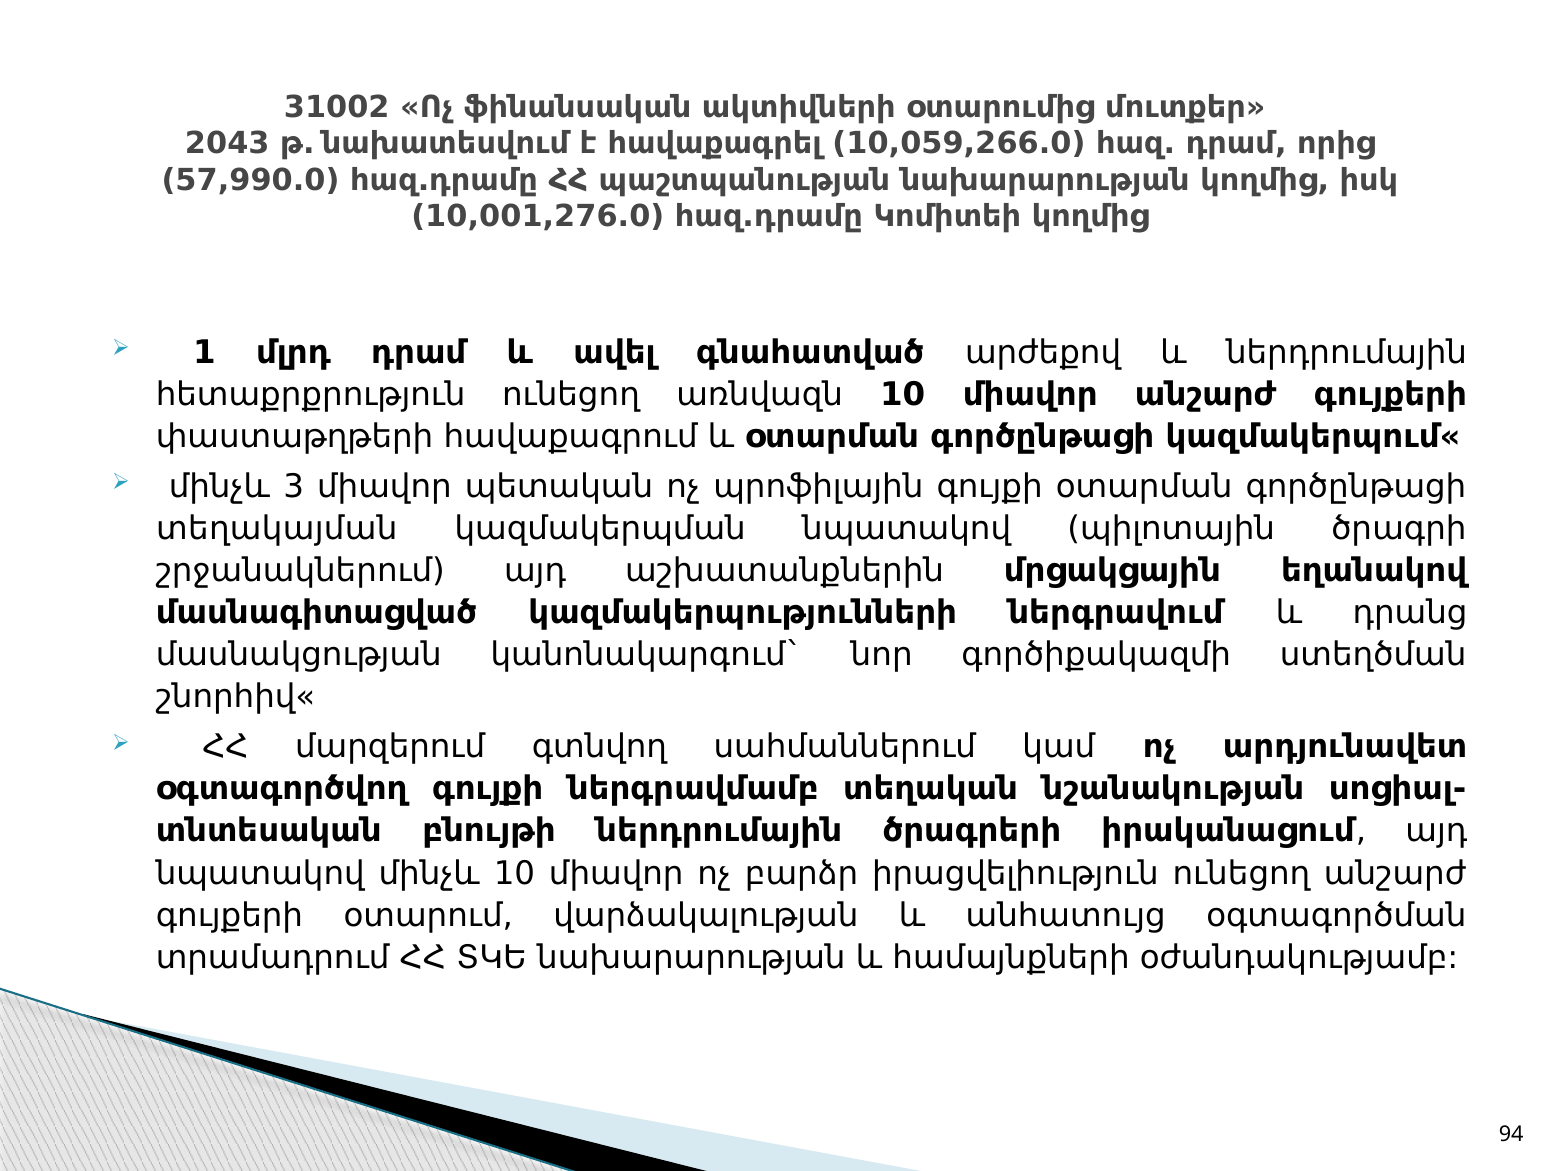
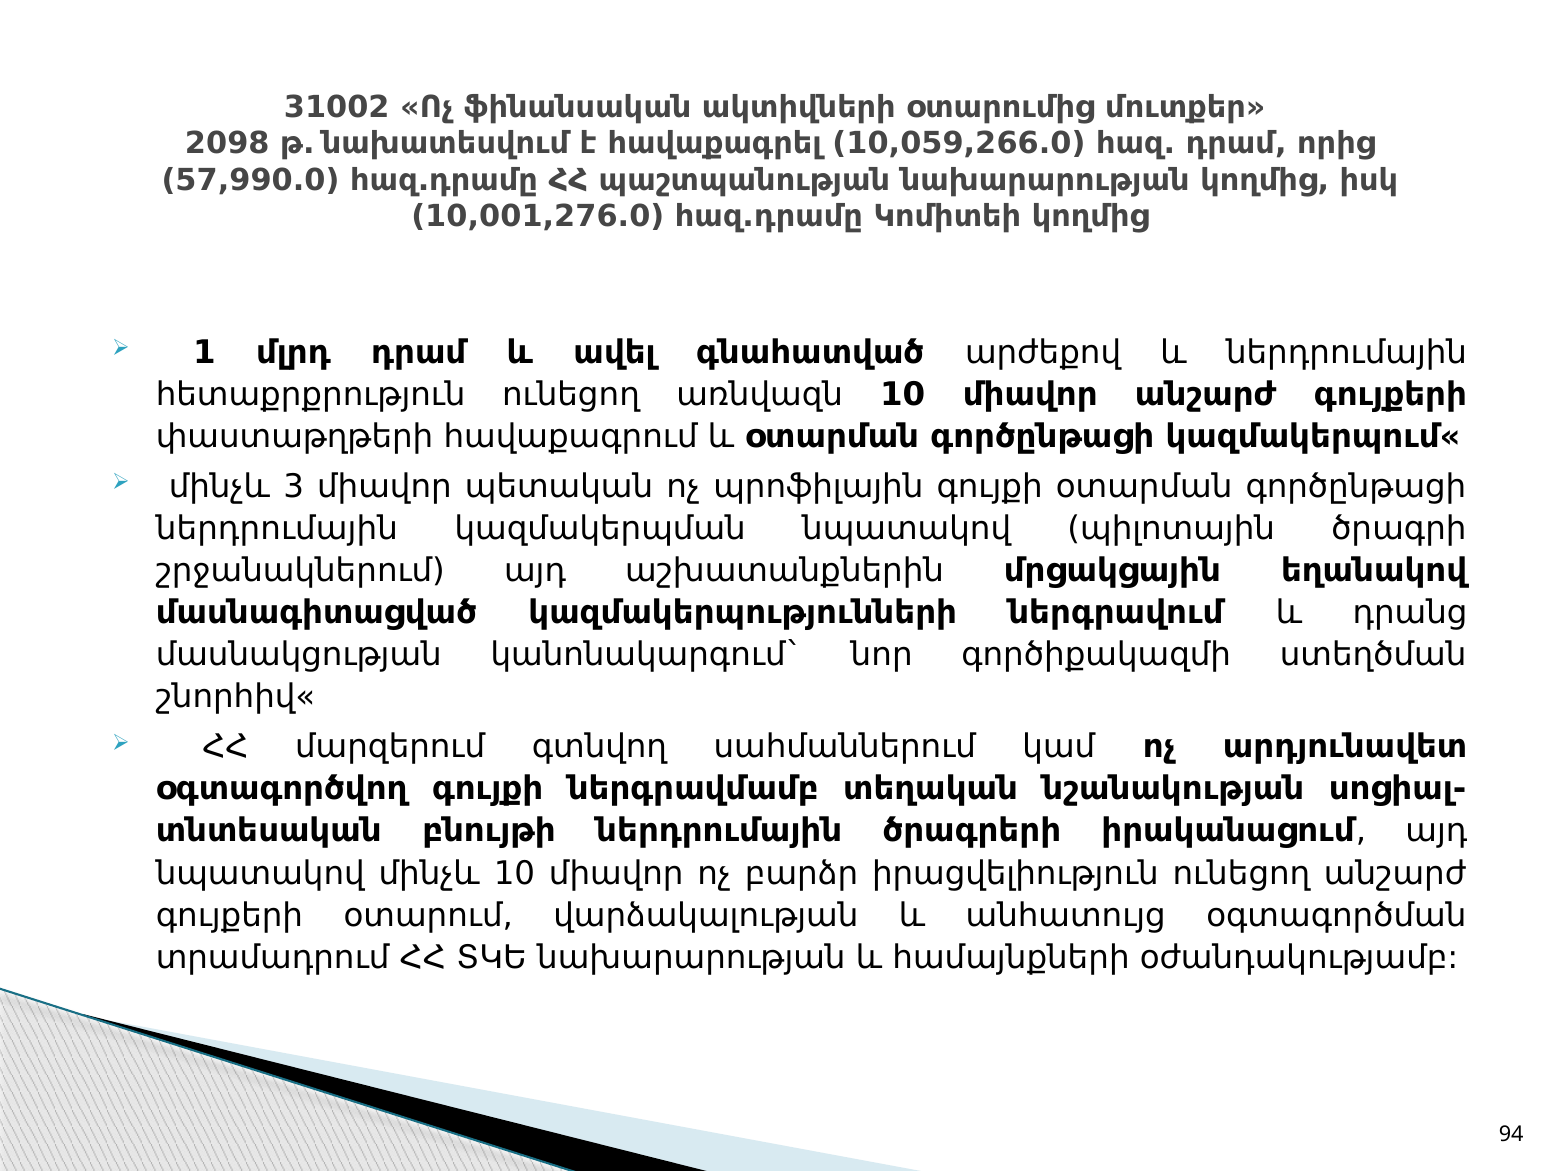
2043: 2043 -> 2098 (227, 144)
տեղակայման: տեղակայման -> ներդրումային (277, 529)
